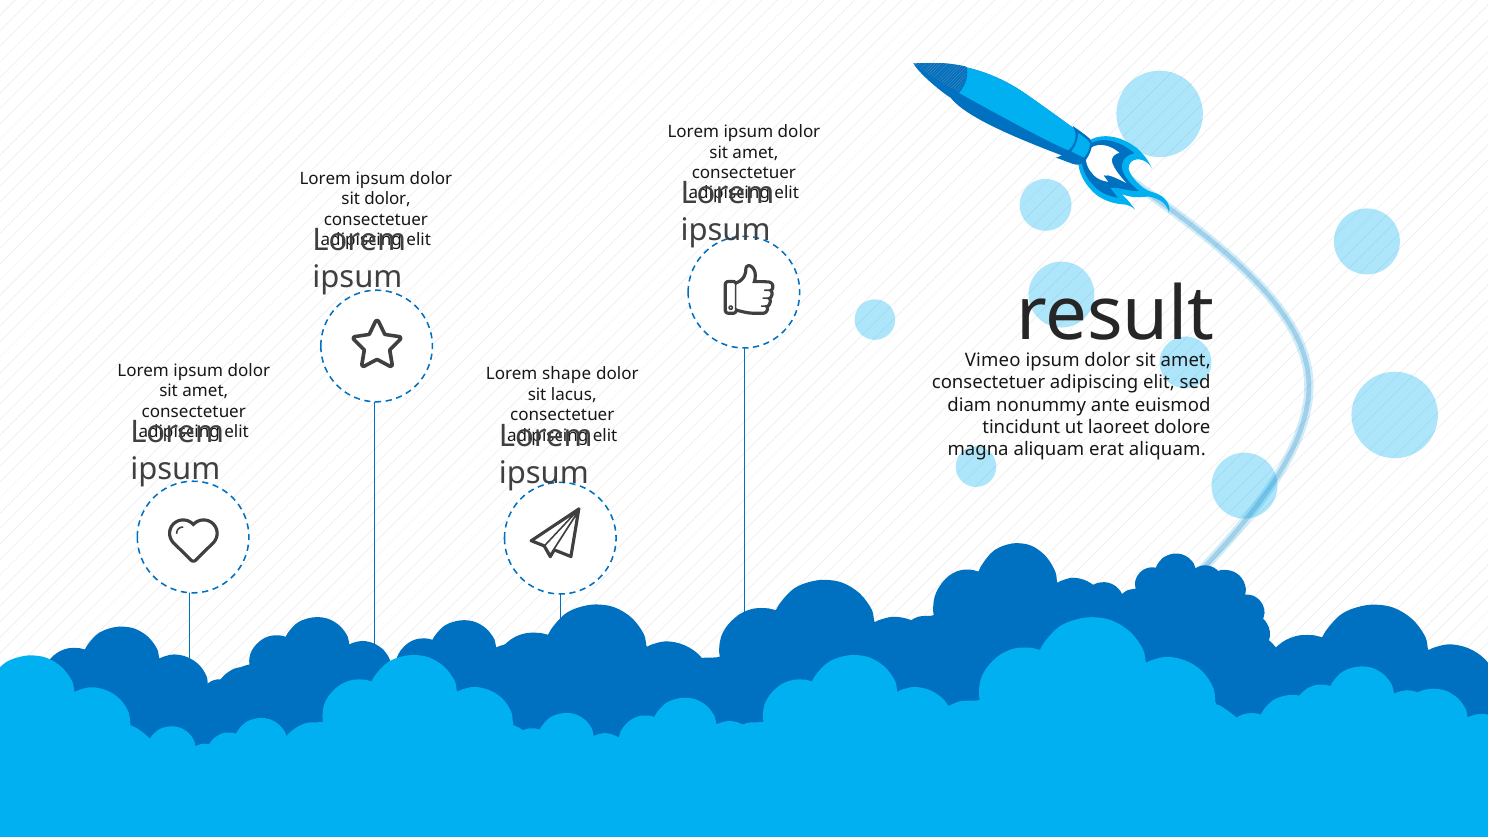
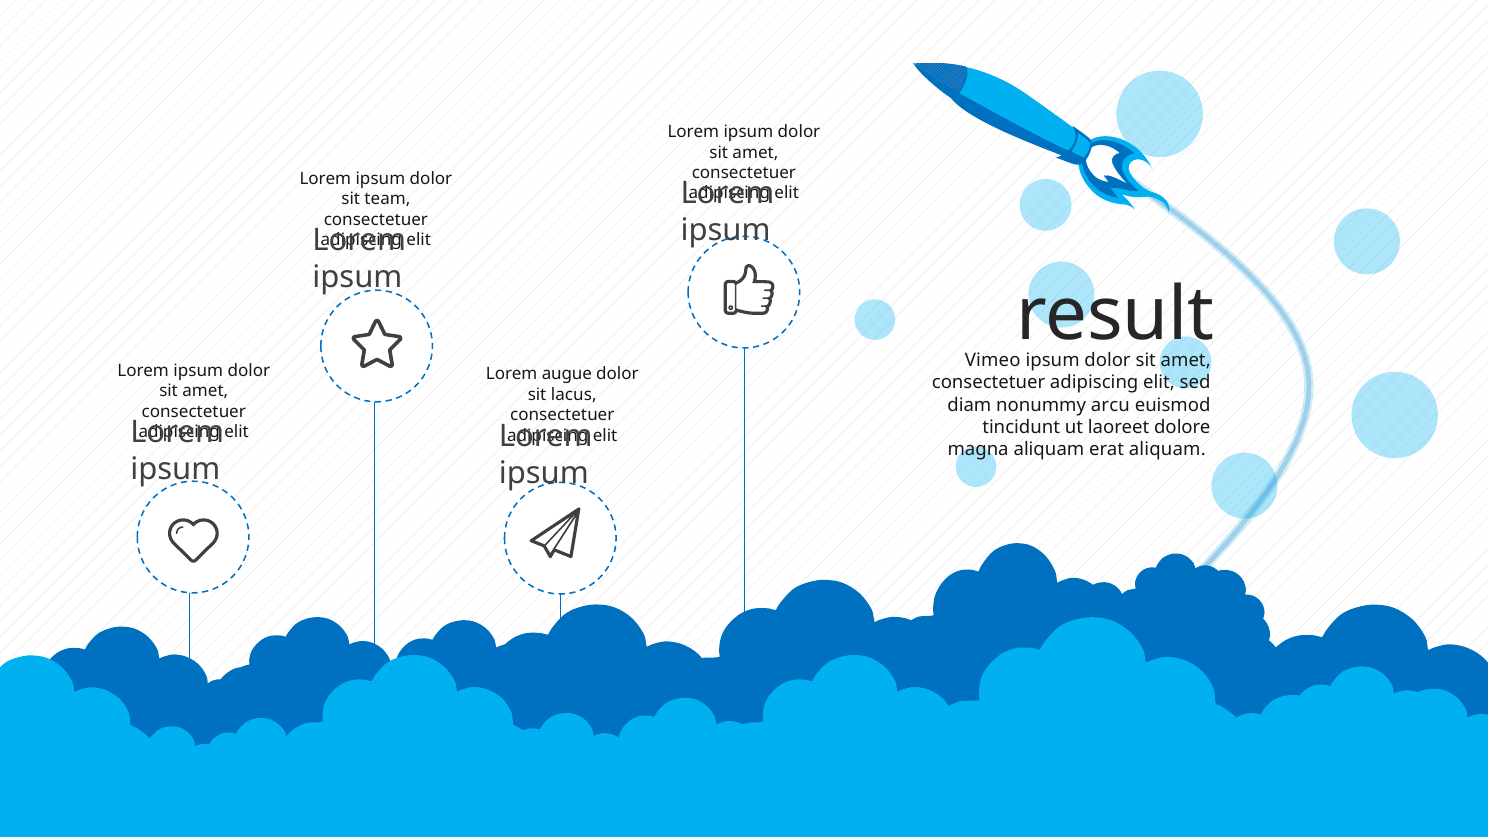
sit dolor: dolor -> team (387, 199)
shape: shape -> augue (567, 374)
ante: ante -> arcu (1110, 405)
